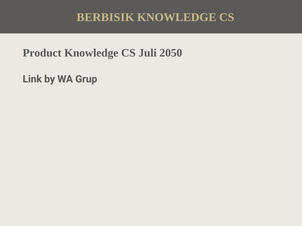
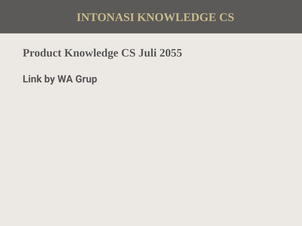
BERBISIK: BERBISIK -> INTONASI (105, 17)
2050: 2050 -> 2055 (171, 53)
